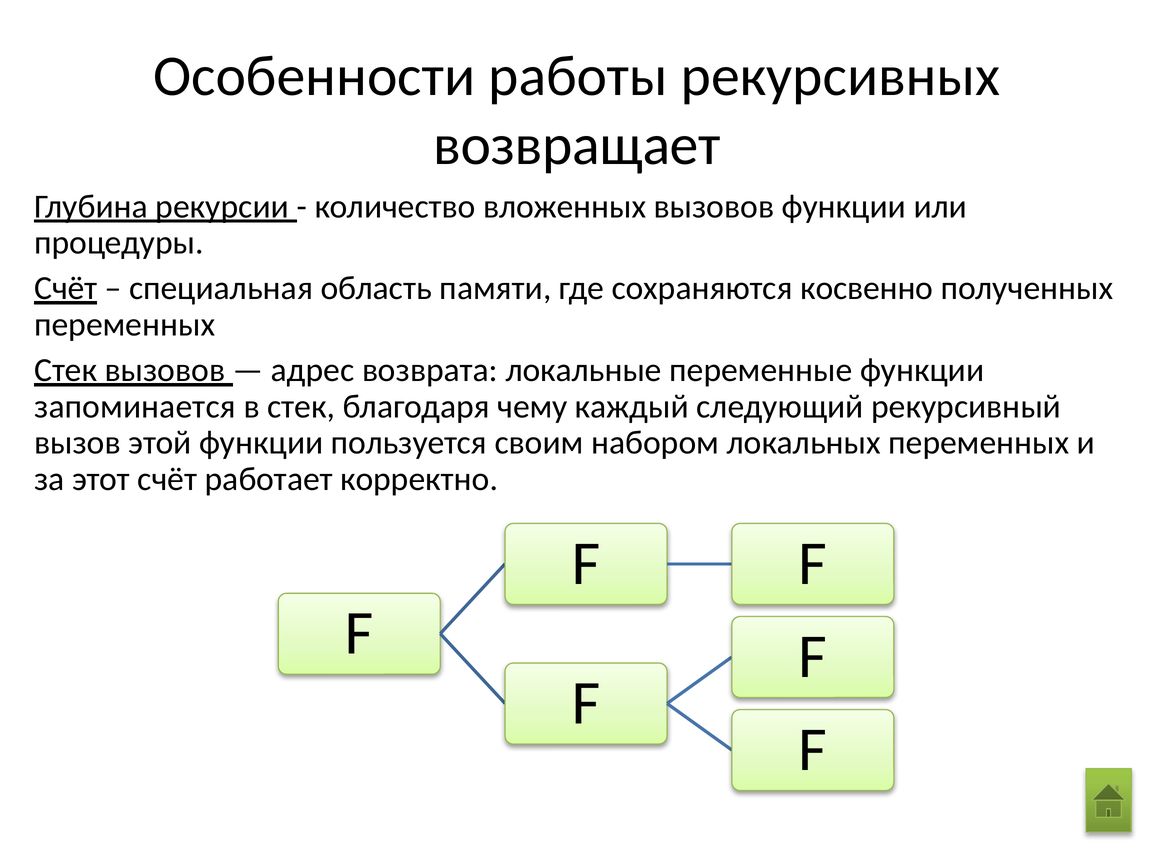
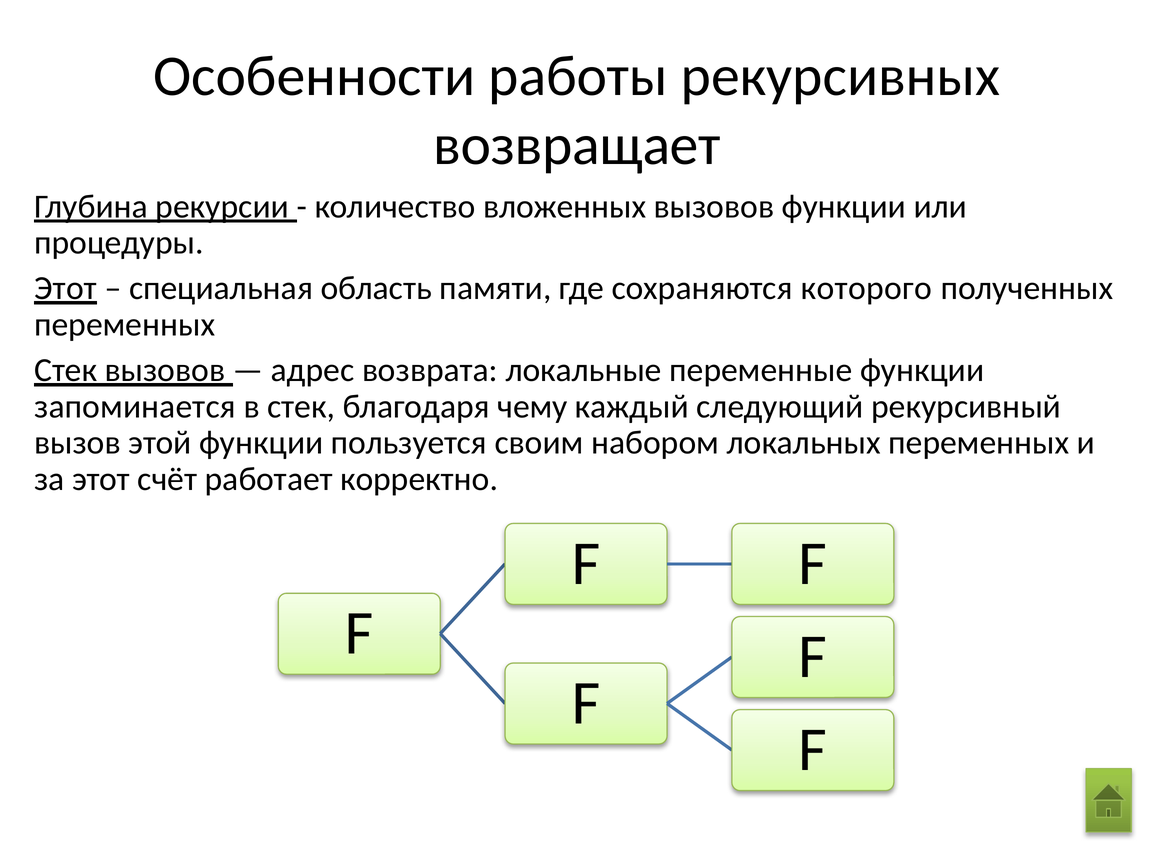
Счёт: Счёт -> Этот (66, 289)
косвенно: косвенно -> которого (866, 289)
